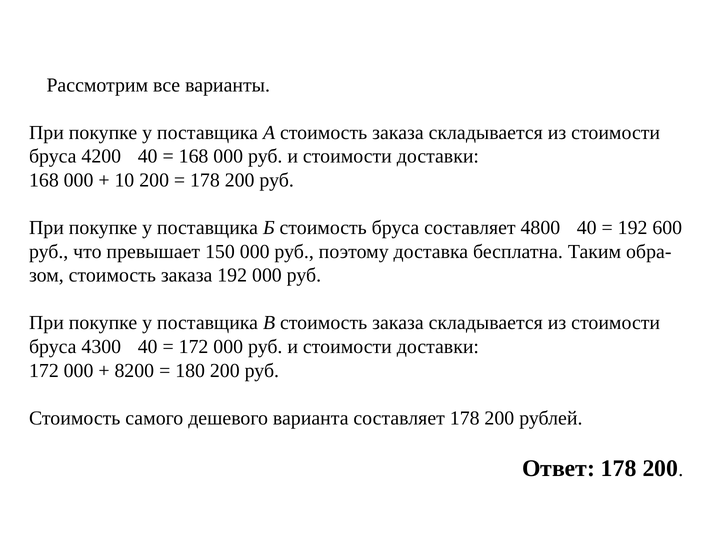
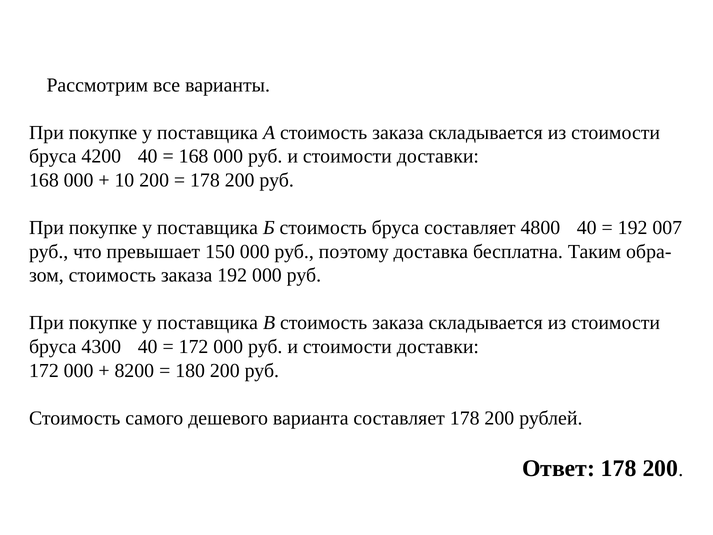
600: 600 -> 007 (667, 228)
